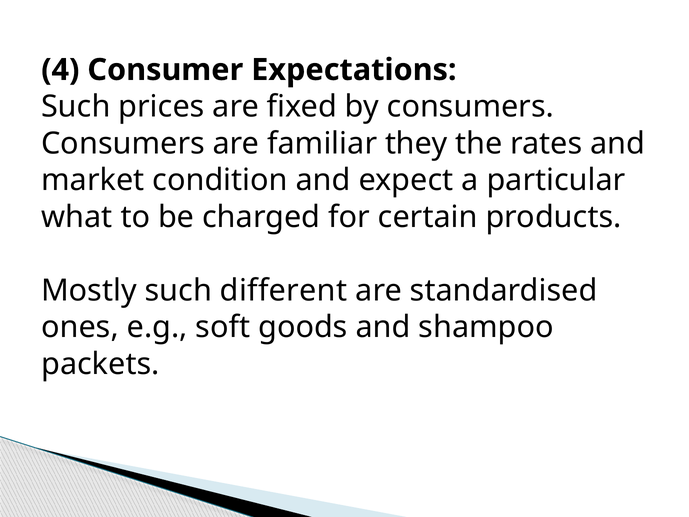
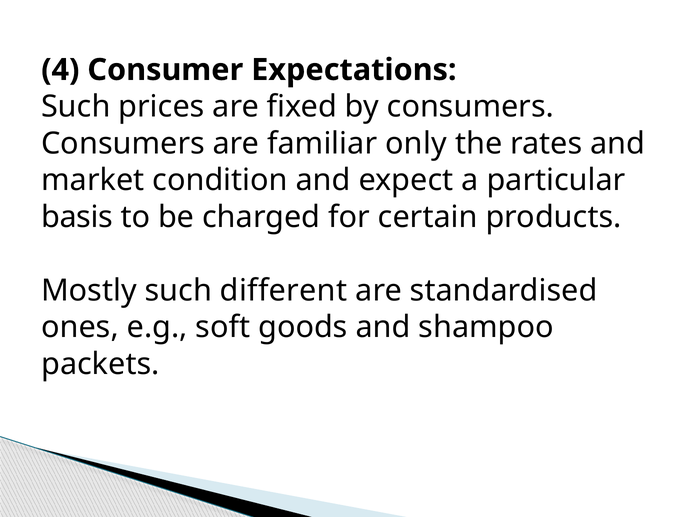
they: they -> only (416, 143)
what: what -> basis (77, 217)
